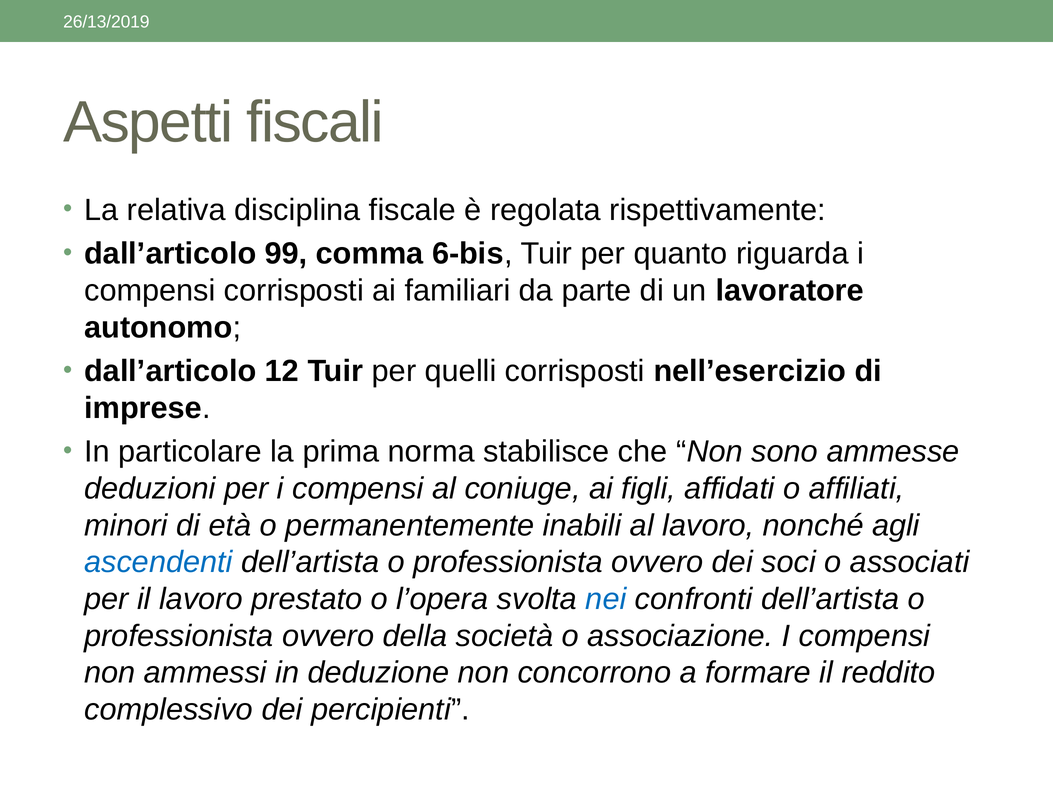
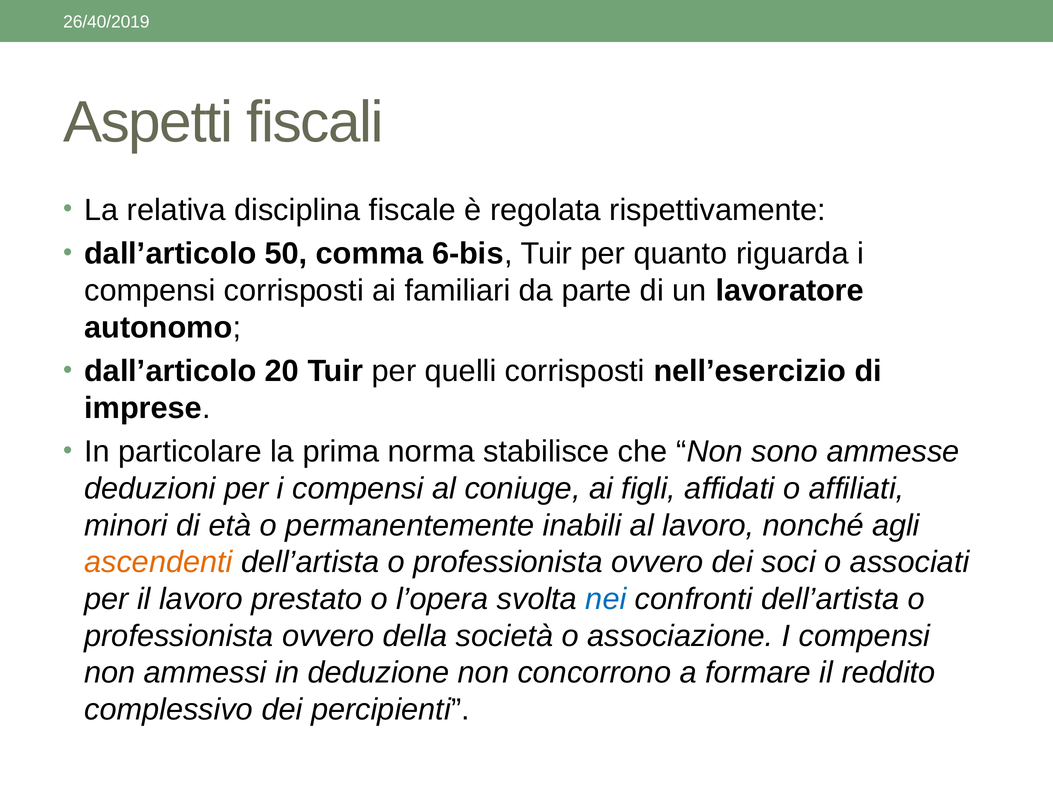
26/13/2019: 26/13/2019 -> 26/40/2019 (106, 22)
99: 99 -> 50 (286, 254)
12: 12 -> 20 (282, 372)
ascendenti colour: blue -> orange (158, 563)
